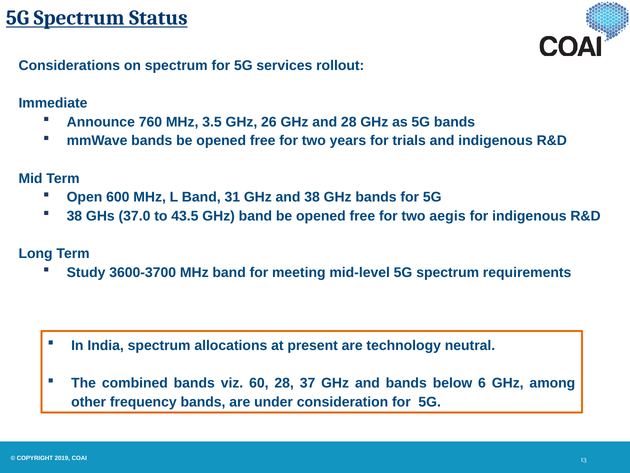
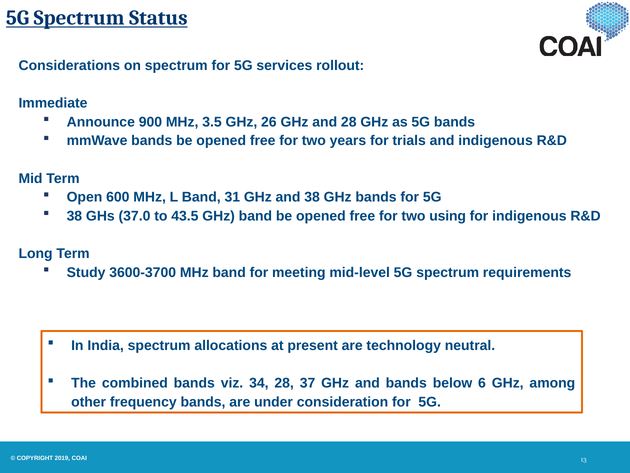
760: 760 -> 900 (150, 122)
aegis: aegis -> using (448, 216)
60: 60 -> 34 (259, 383)
